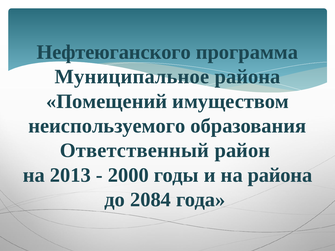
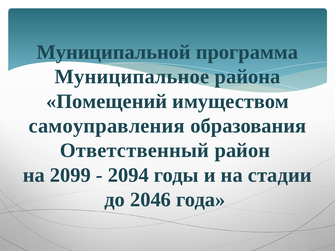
Нефтеюганского: Нефтеюганского -> Муниципальной (114, 52)
неиспользуемого: неиспользуемого -> самоуправления (107, 126)
2013: 2013 -> 2099 (70, 175)
2000: 2000 -> 2094 (128, 175)
на района: района -> стадии (280, 175)
2084: 2084 -> 2046 (151, 200)
